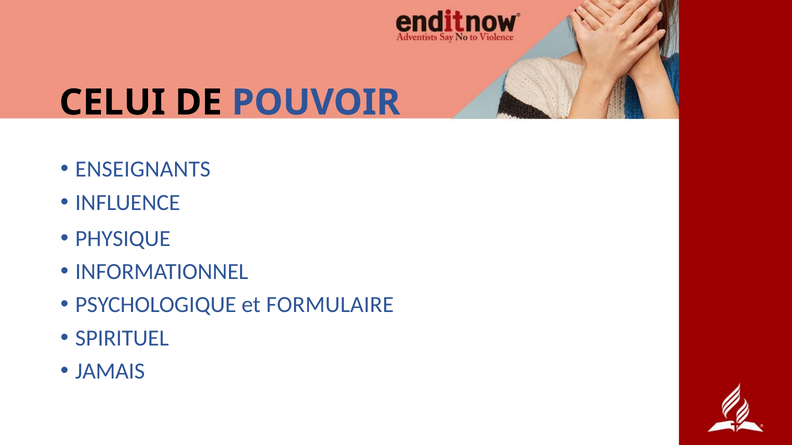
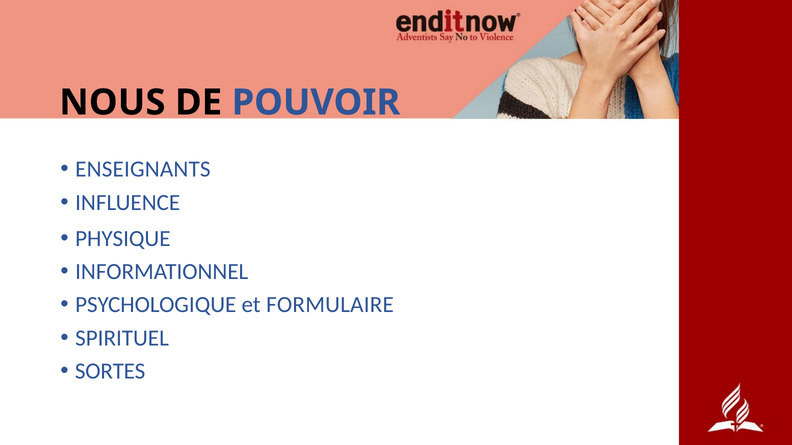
CELUI: CELUI -> NOUS (112, 103)
JAMAIS: JAMAIS -> SORTES (110, 371)
